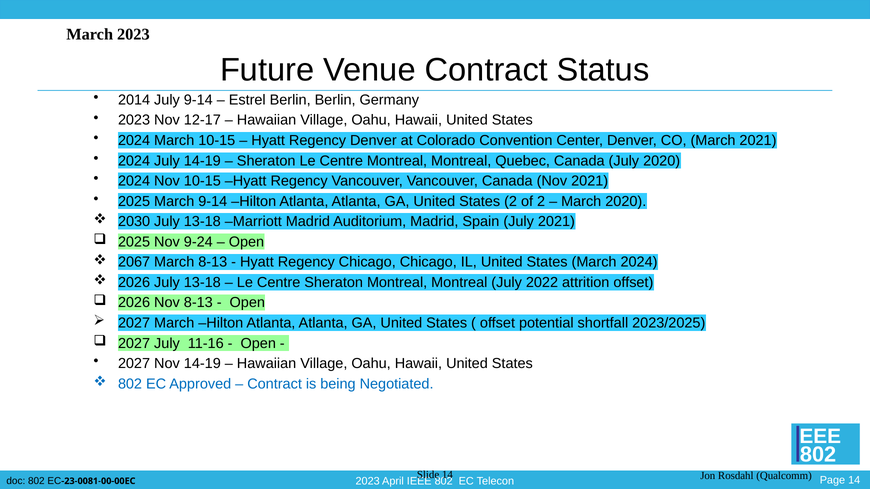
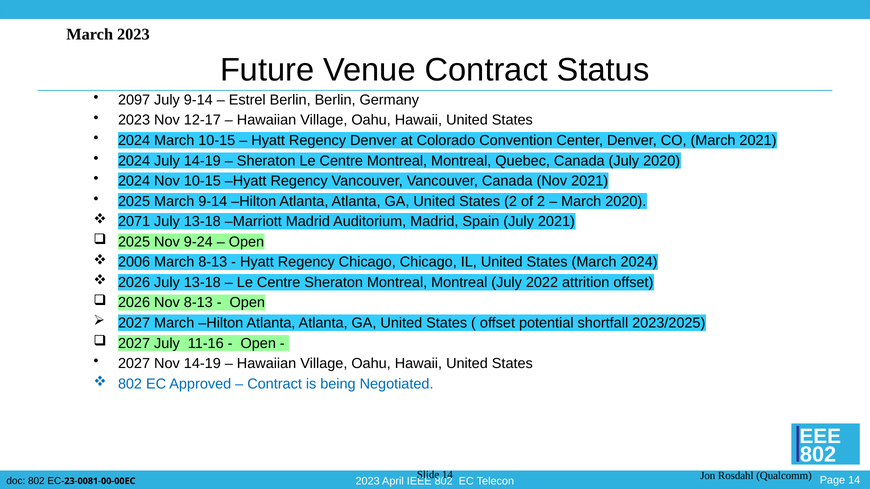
2014: 2014 -> 2097 (134, 100)
2030: 2030 -> 2071 (134, 222)
2067: 2067 -> 2006 (134, 262)
